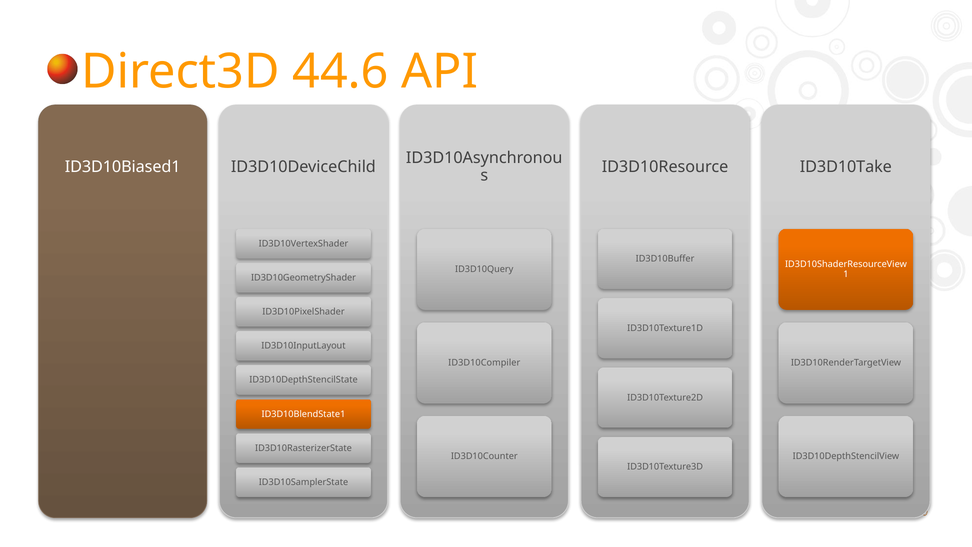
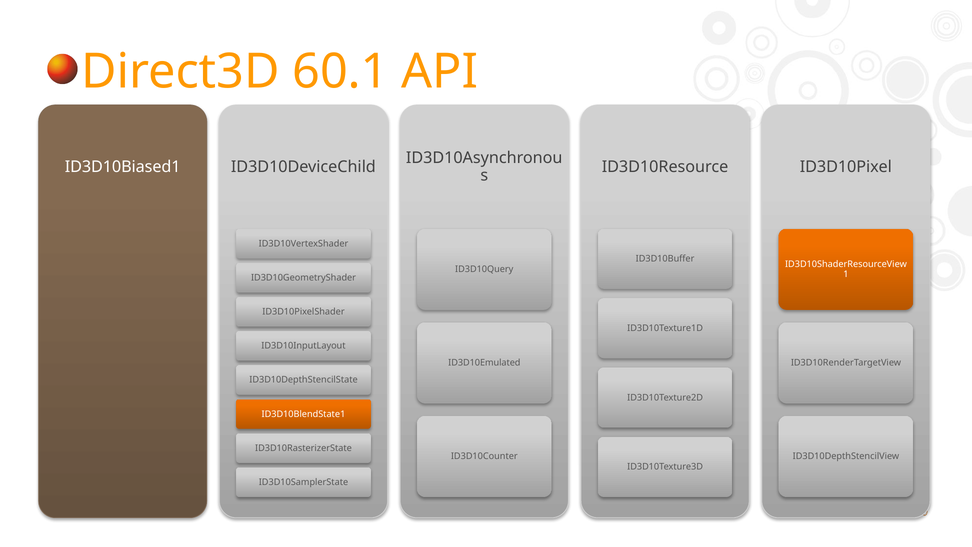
44.6: 44.6 -> 60.1 (341, 72)
ID3D10Take: ID3D10Take -> ID3D10Pixel (846, 167)
ID3D10Compiler: ID3D10Compiler -> ID3D10Emulated (484, 363)
